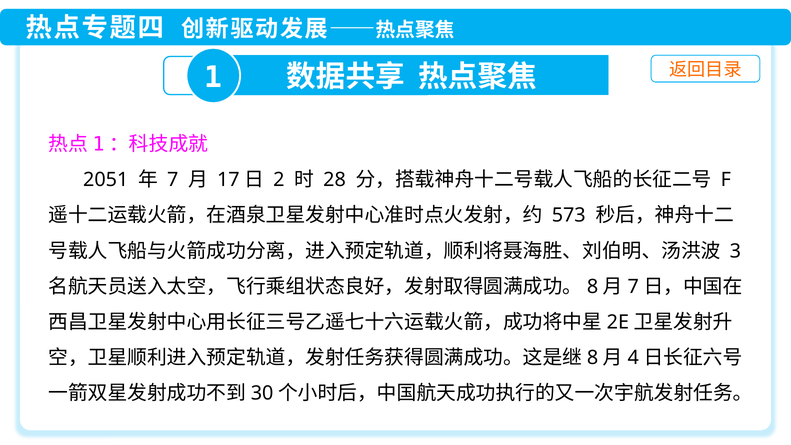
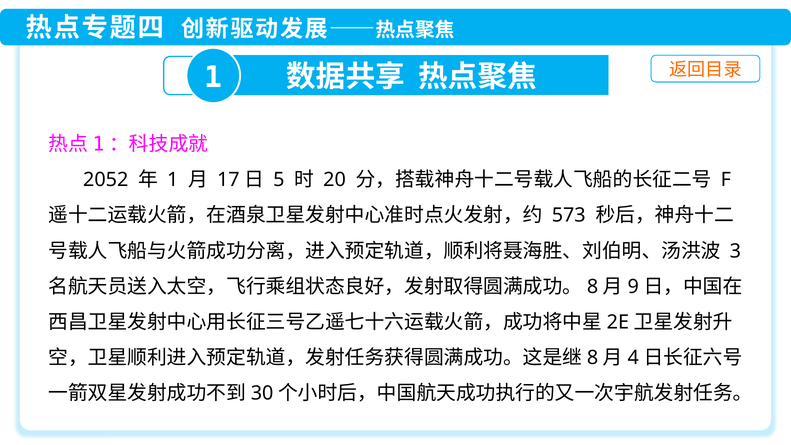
2051: 2051 -> 2052 (106, 180)
7: 7 -> 1 (173, 180)
2: 2 -> 5 (279, 180)
28: 28 -> 20 (335, 180)
7: 7 -> 9 (633, 287)
